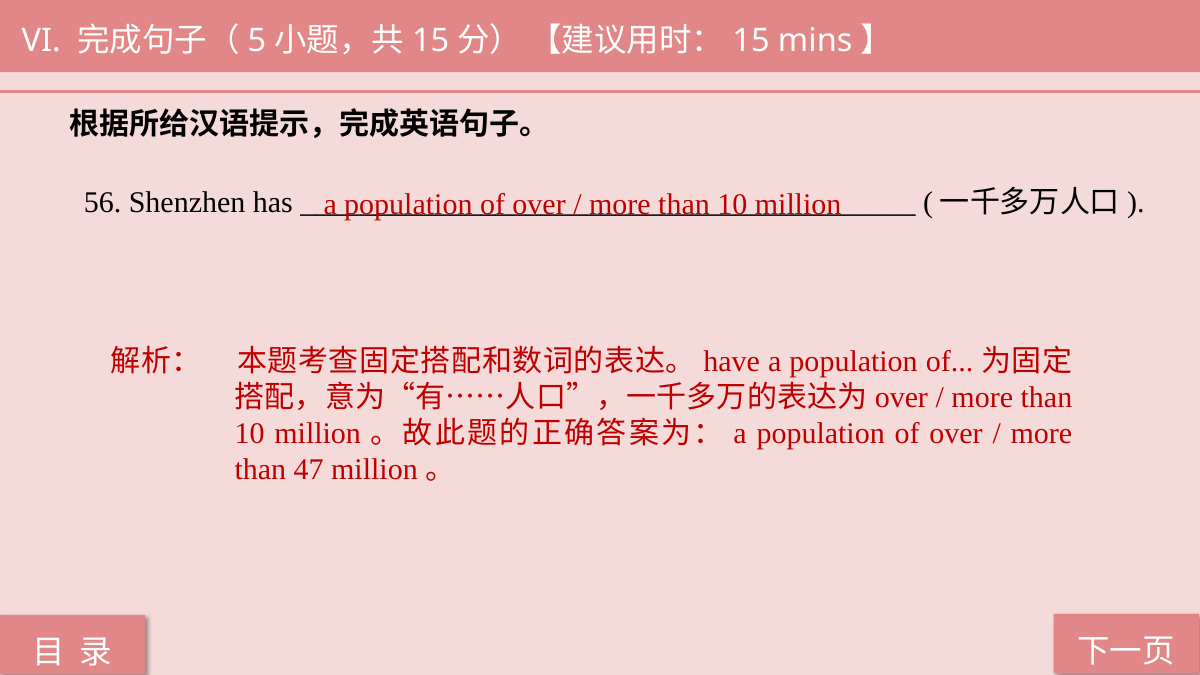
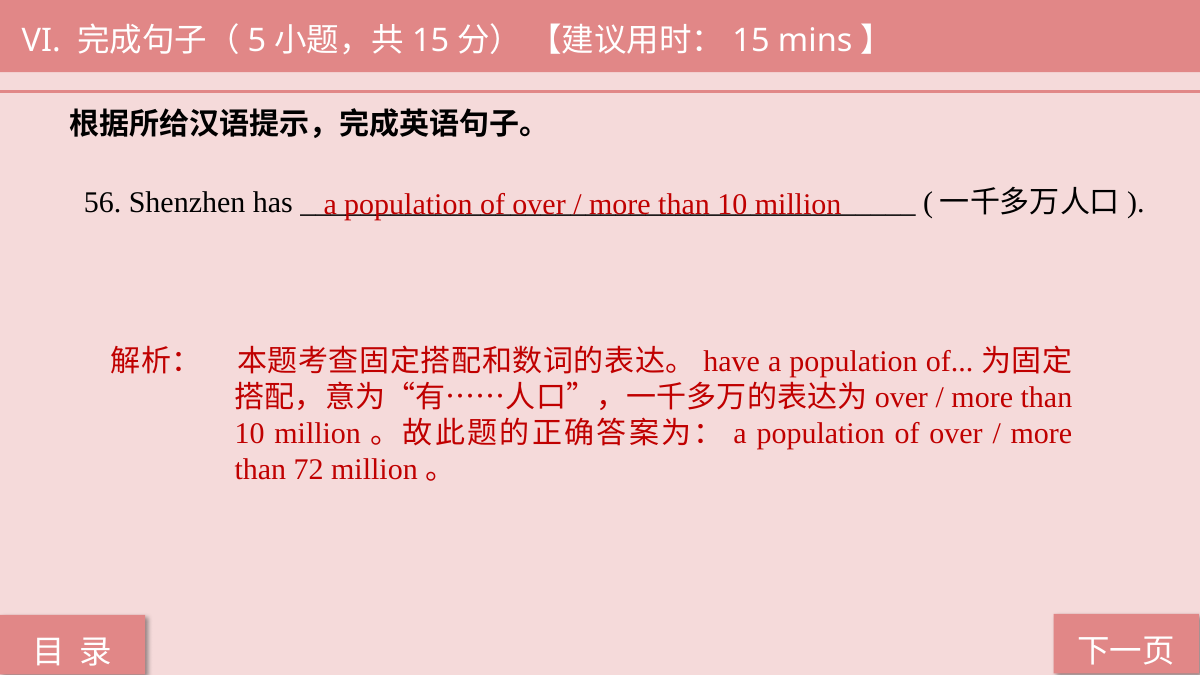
47: 47 -> 72 (309, 470)
